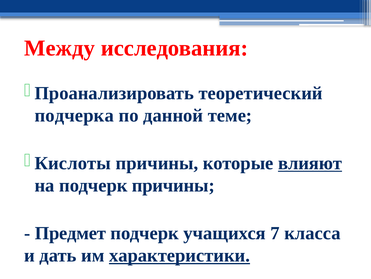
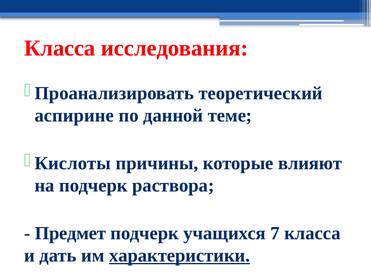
Между: Между -> Класса (60, 48)
подчерка: подчерка -> аспирине (74, 115)
влияют underline: present -> none (310, 163)
подчерк причины: причины -> раствора (173, 185)
